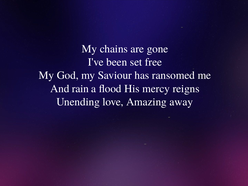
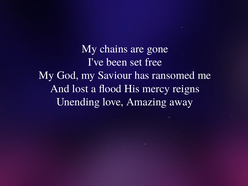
rain: rain -> lost (80, 89)
